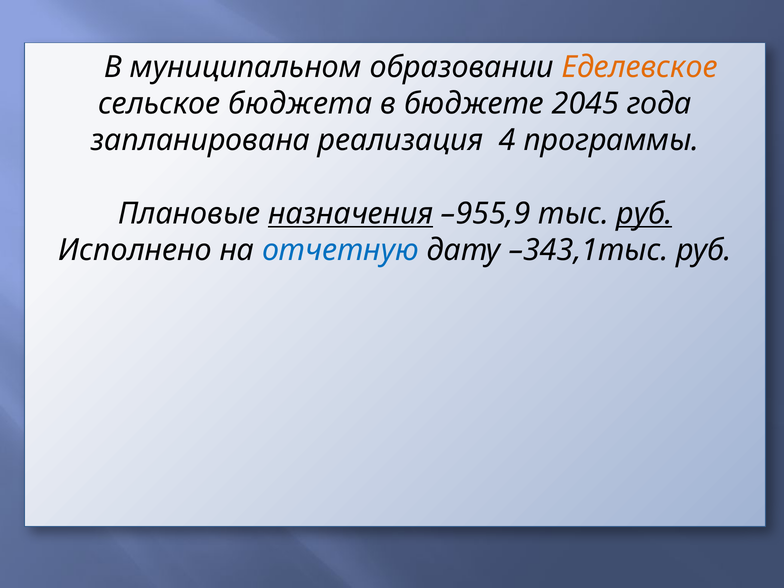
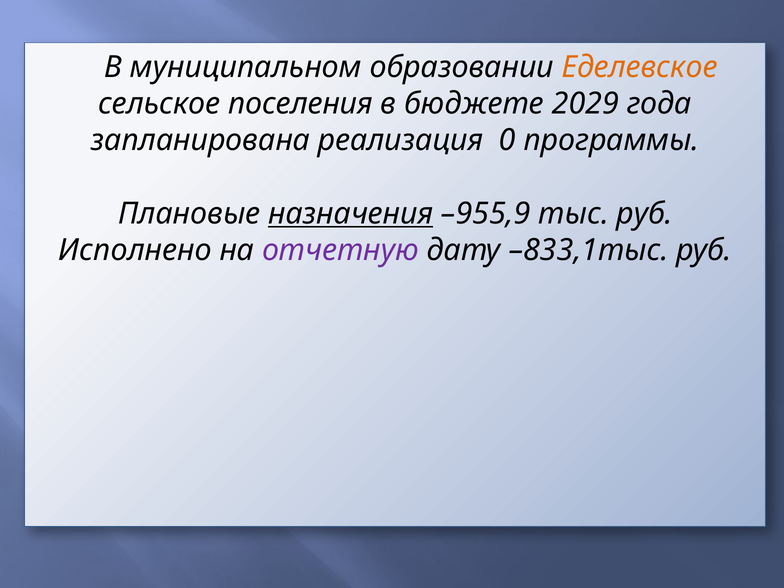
бюджета: бюджета -> поселения (300, 104)
2045: 2045 -> 2029 (585, 104)
4: 4 -> 0 (507, 140)
руб underline: present -> none (644, 214)
отчетную colour: blue -> purple (341, 250)
–343,1тыс: –343,1тыс -> –833,1тыс (589, 250)
